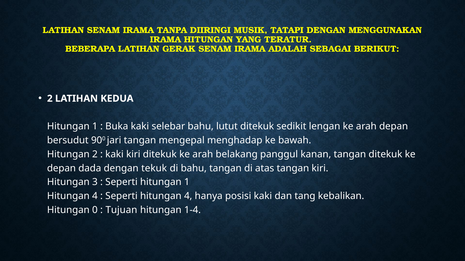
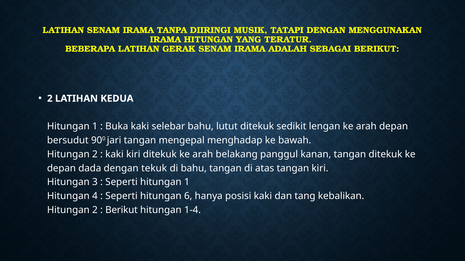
Seperti hitungan 4: 4 -> 6 (188, 196)
0: 0 -> 2 (95, 210)
Tujuan: Tujuan -> Berikut (122, 210)
